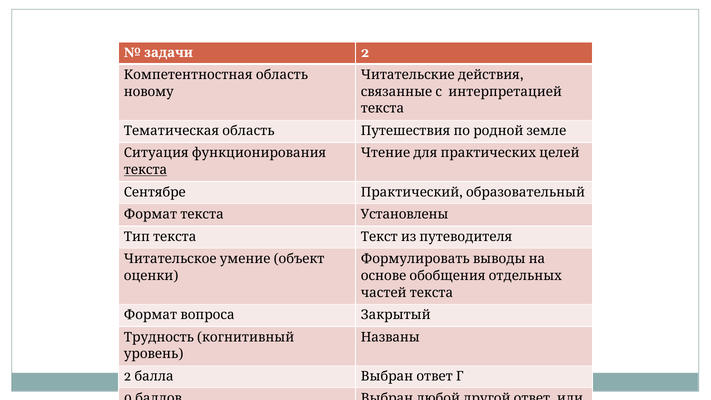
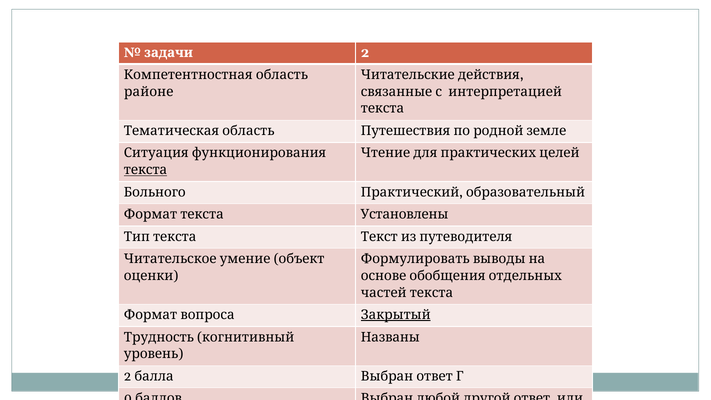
новому: новому -> районе (149, 92)
Сентябре: Сентябре -> Больного (155, 192)
Закрытый underline: none -> present (396, 315)
